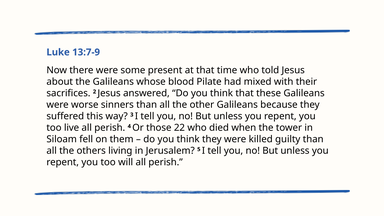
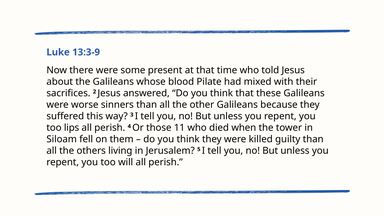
13:7-9: 13:7-9 -> 13:3-9 (86, 52)
live: live -> lips (72, 128)
22: 22 -> 11 (179, 128)
